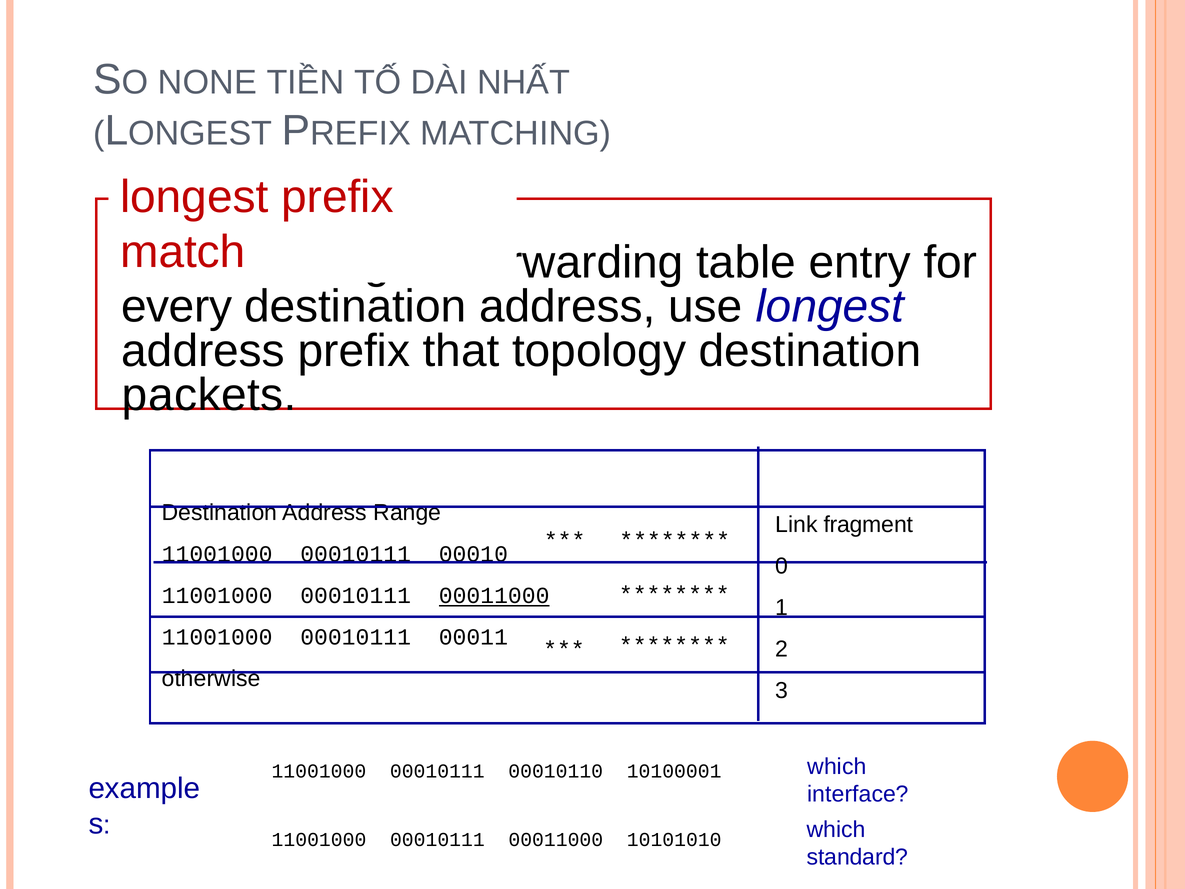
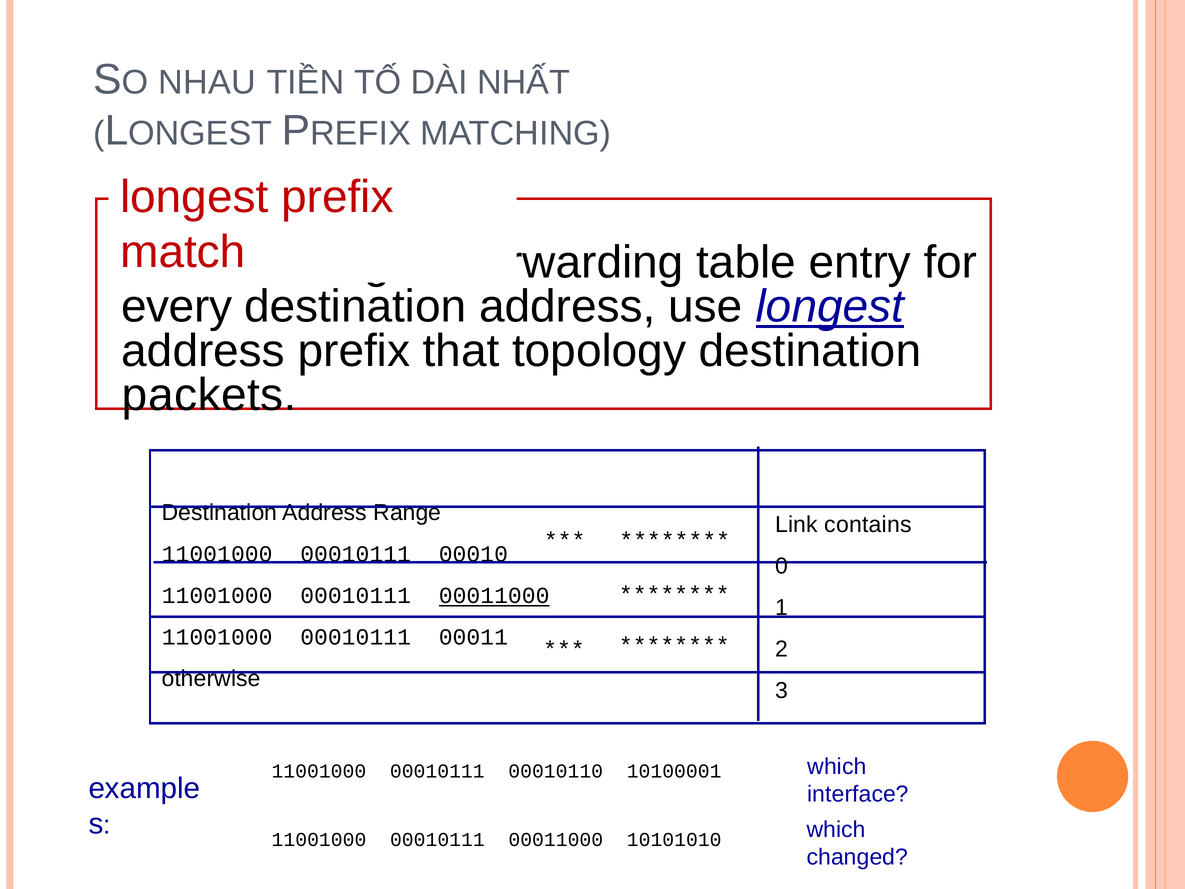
NONE: NONE -> NHAU (207, 82)
longest underline: none -> present (830, 307)
fragment: fragment -> contains (868, 525)
standard: standard -> changed (857, 857)
